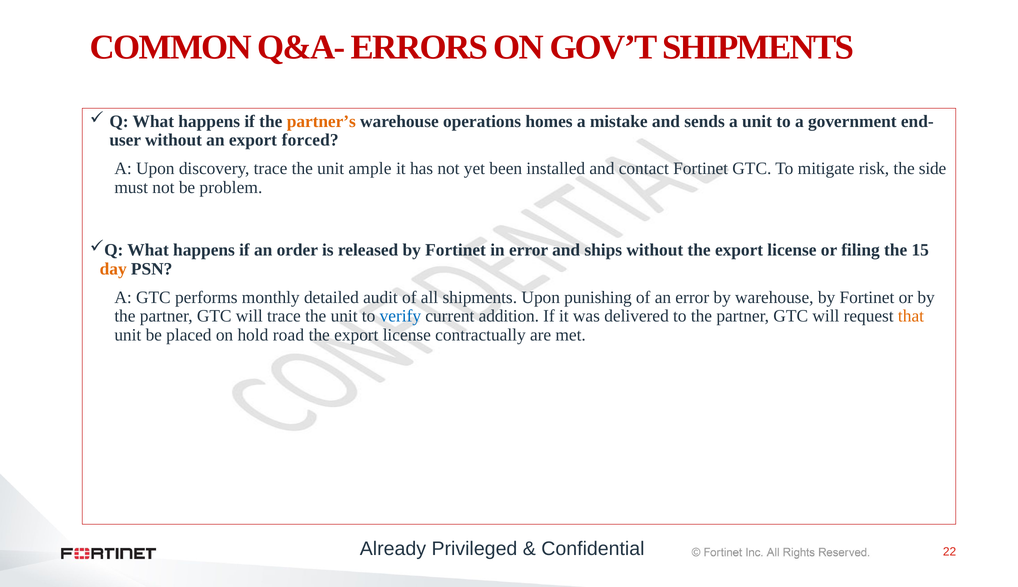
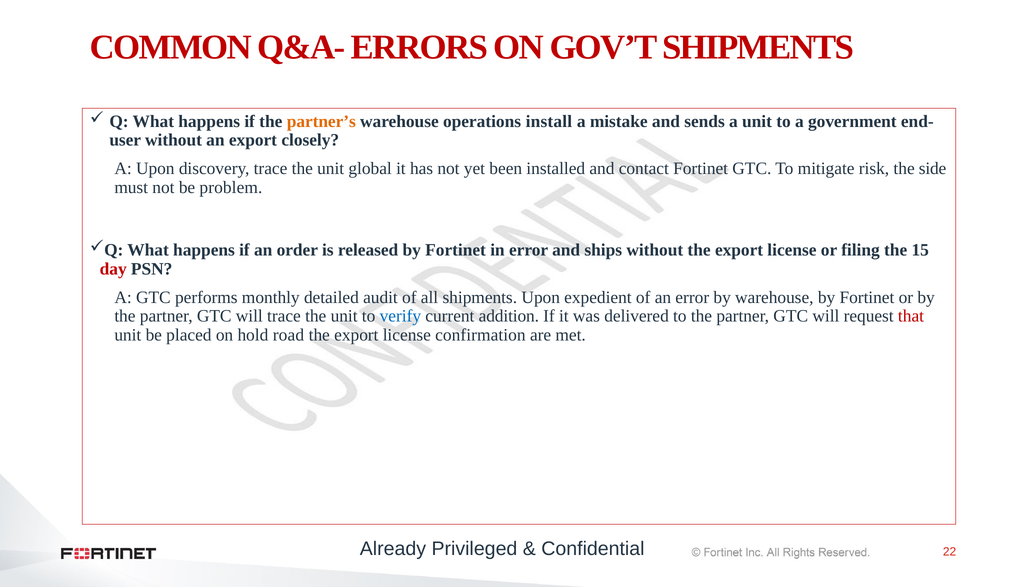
homes: homes -> install (549, 121)
forced: forced -> closely (310, 140)
ample: ample -> global (370, 169)
day colour: orange -> red (113, 269)
punishing: punishing -> expedient (598, 298)
that colour: orange -> red (911, 316)
contractually: contractually -> confirmation (480, 335)
